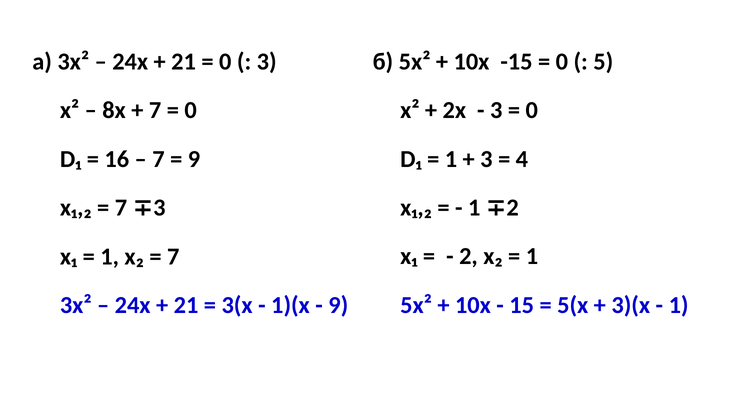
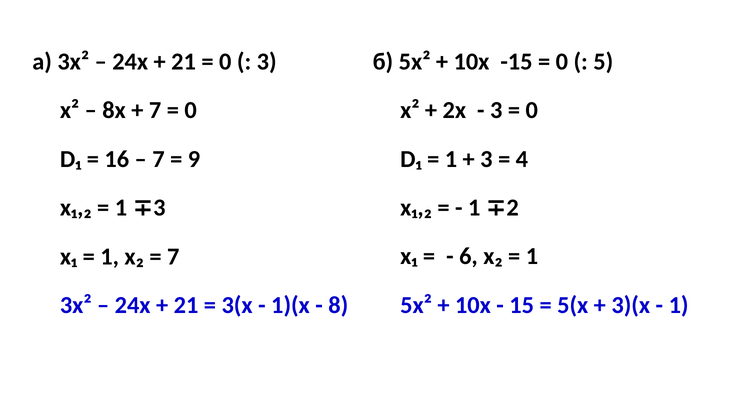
7: 7 -> 1 (121, 208)
2: 2 -> 6 (468, 257)
9: 9 -> 8 (338, 305)
